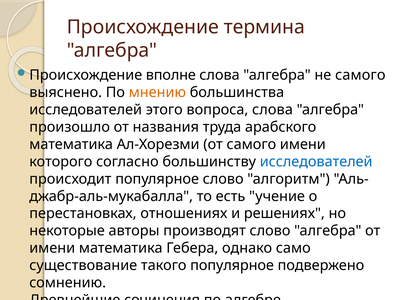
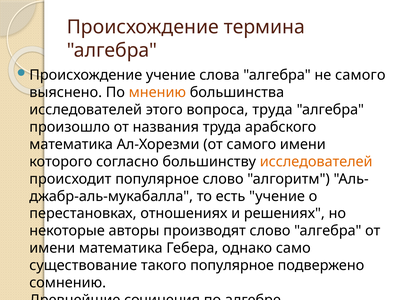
Происхождение вполне: вполне -> учение (171, 75)
вопроса слова: слова -> труда (272, 110)
исследователей colour: blue -> orange (316, 162)
